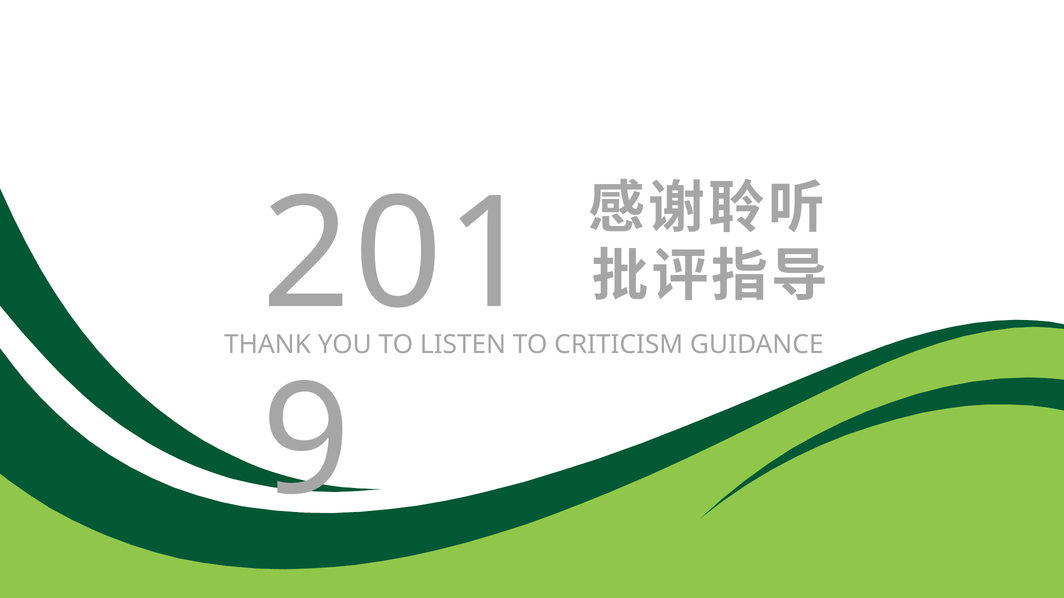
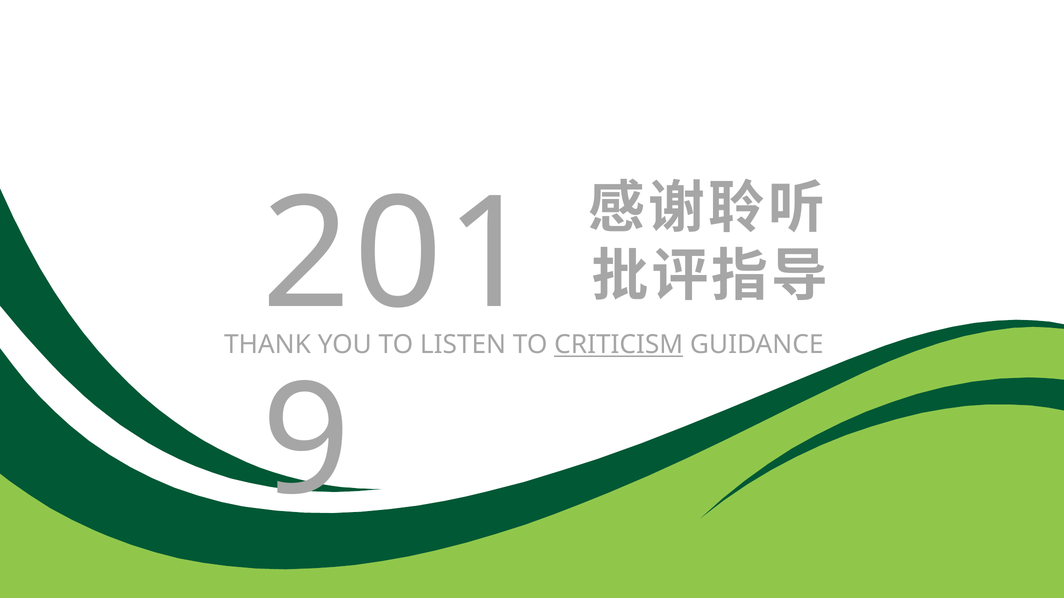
CRITICISM underline: none -> present (619, 345)
